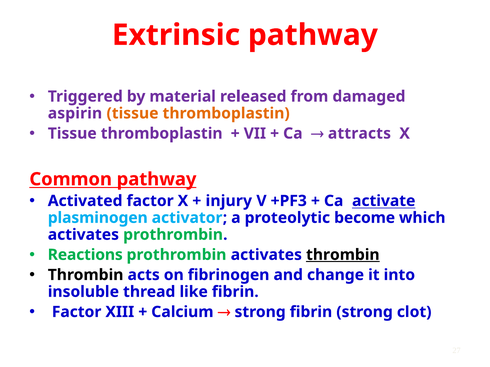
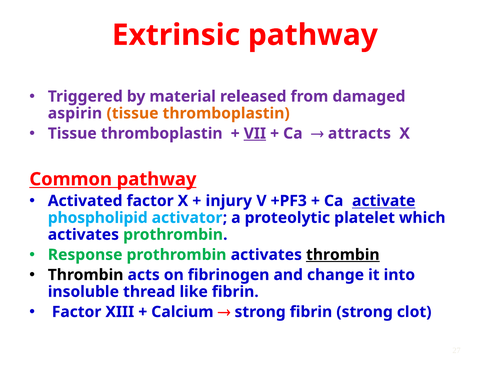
VII underline: none -> present (255, 134)
plasminogen: plasminogen -> phospholipid (98, 218)
become: become -> platelet (365, 218)
Reactions: Reactions -> Response (85, 255)
